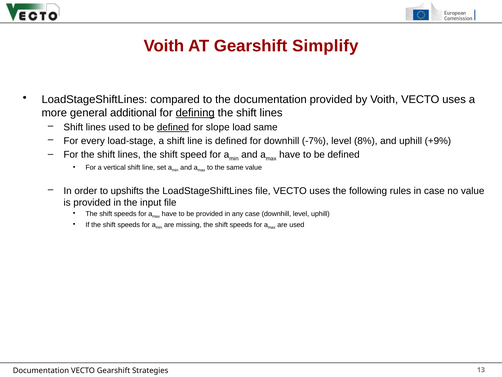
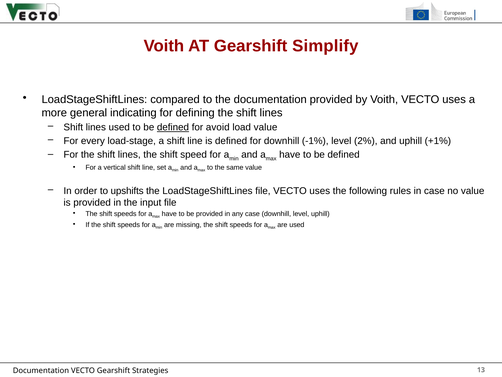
additional: additional -> indicating (133, 113)
defining underline: present -> none (195, 113)
slope: slope -> avoid (218, 127)
load same: same -> value (266, 127)
-7%: -7% -> -1% (315, 141)
8%: 8% -> 2% (366, 141)
+9%: +9% -> +1% (438, 141)
